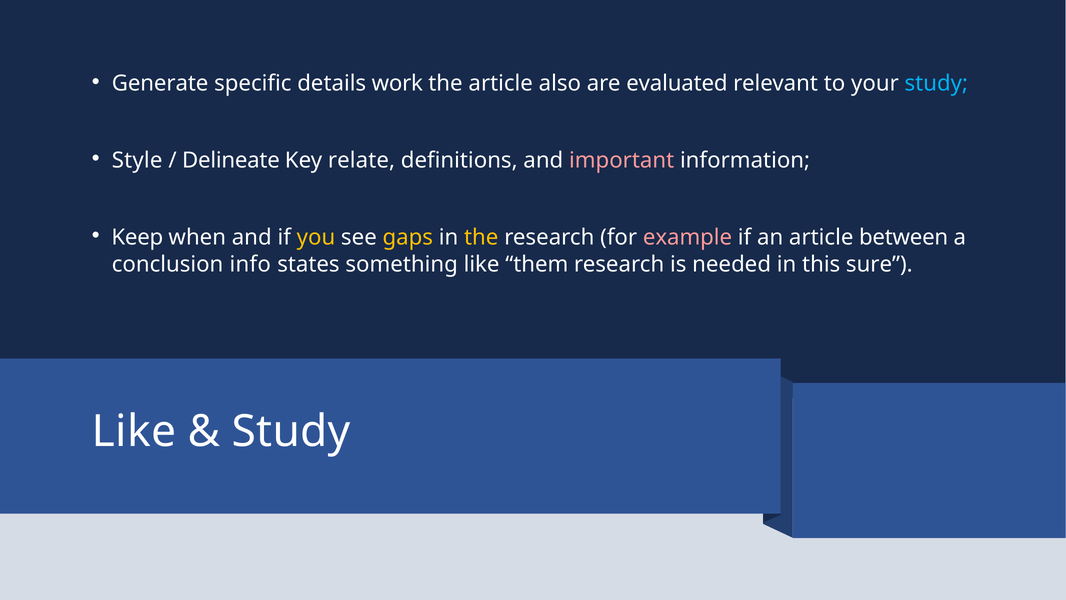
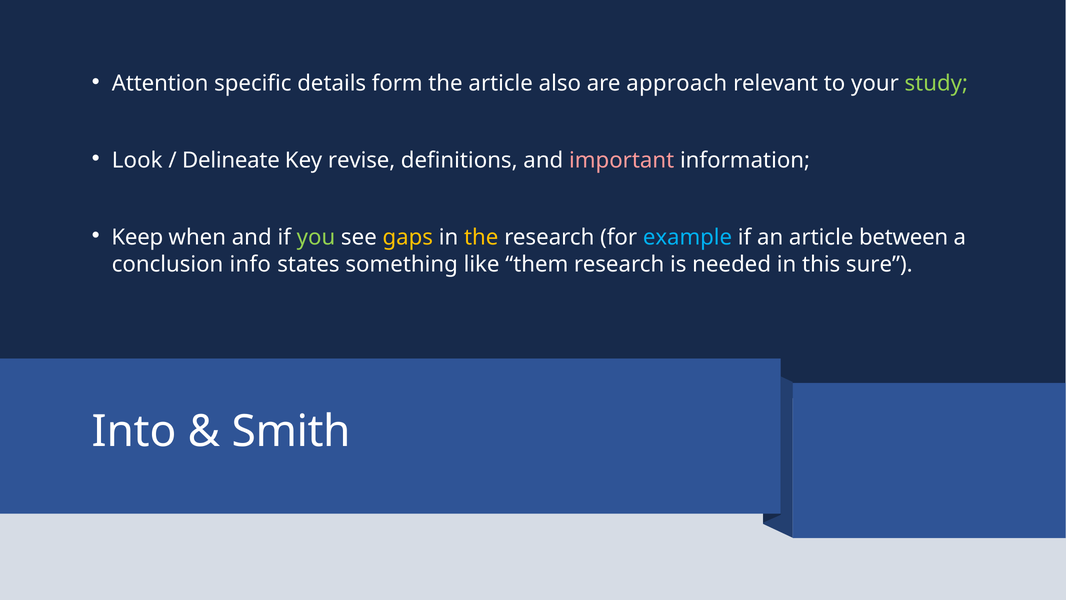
Generate: Generate -> Attention (160, 83)
work: work -> form (397, 83)
evaluated: evaluated -> approach (677, 83)
study colour: light blue -> light green (936, 83)
Style: Style -> Look (137, 160)
relate: relate -> revise (362, 160)
you colour: yellow -> light green (316, 237)
example colour: pink -> light blue (688, 237)
Like: Like -> Into (134, 431)
Study: Study -> Smith (291, 431)
